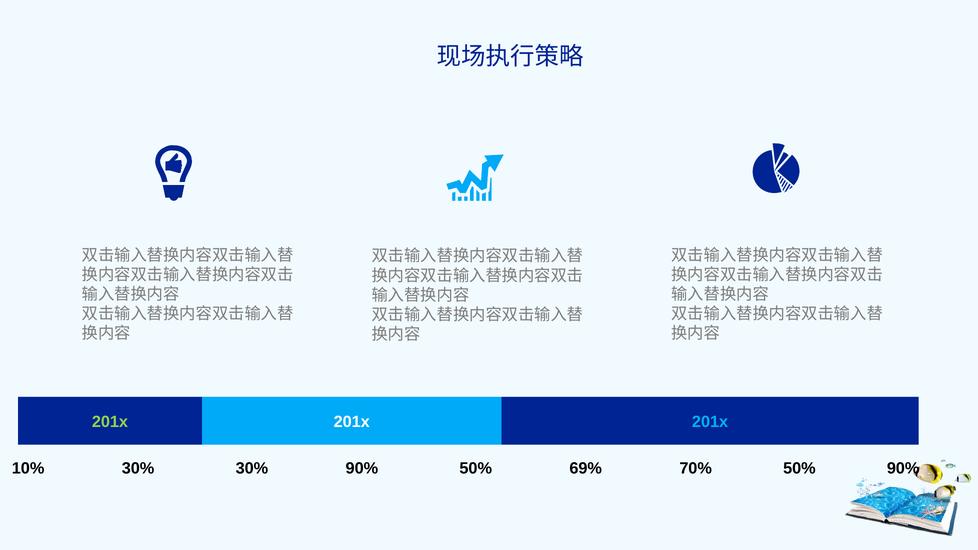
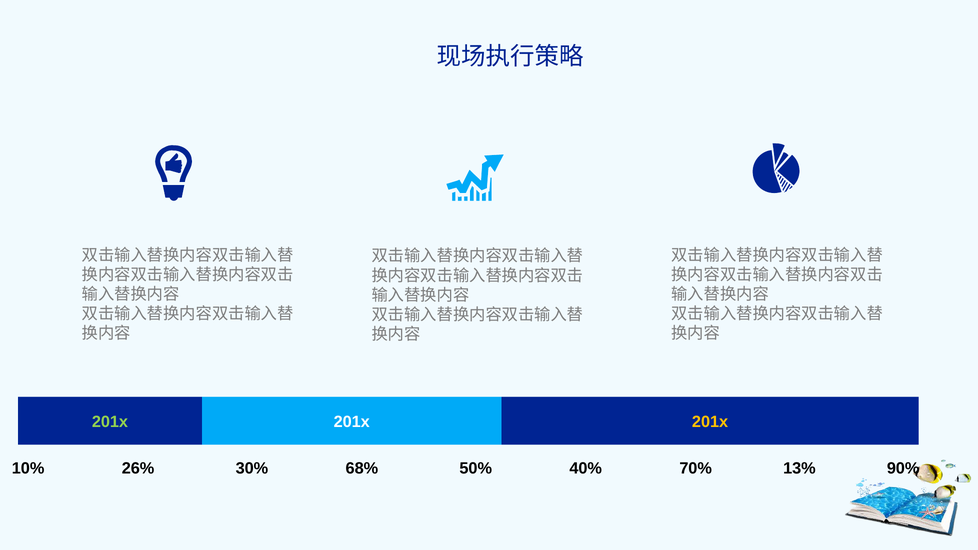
201x colour: light blue -> yellow (710, 422)
10% 30%: 30% -> 26% (138, 468)
30% 90%: 90% -> 68% (362, 469)
69%: 69% -> 40% (586, 468)
70% 50%: 50% -> 13% (799, 468)
